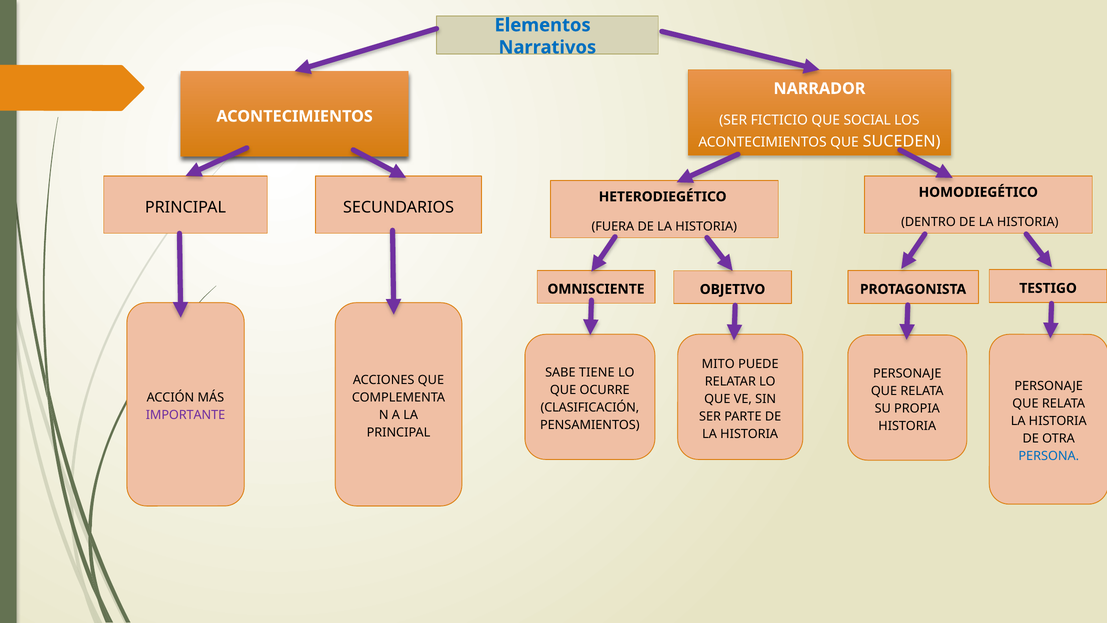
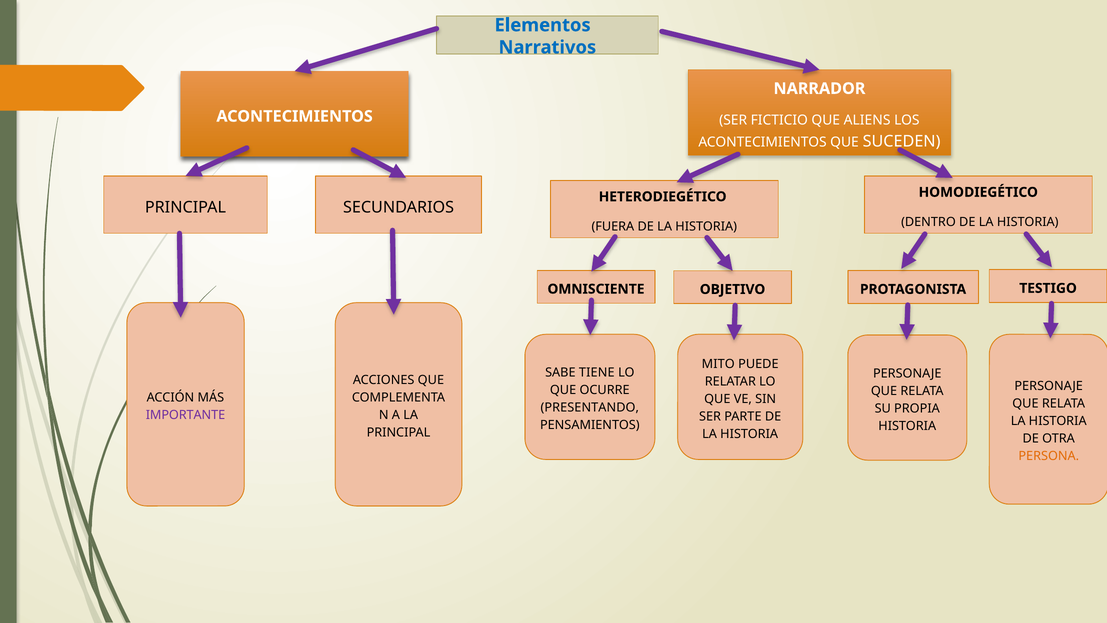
SOCIAL: SOCIAL -> ALIENS (867, 120)
CLASIFICACIÓN: CLASIFICACIÓN -> PRESENTANDO (590, 407)
PERSONA colour: blue -> orange (1049, 456)
